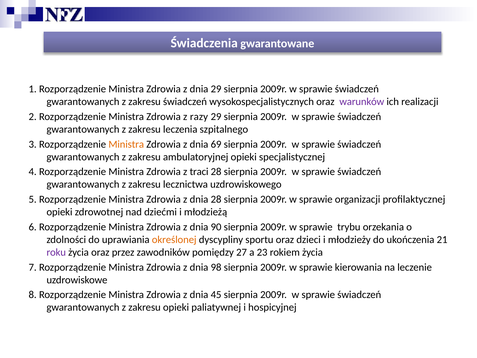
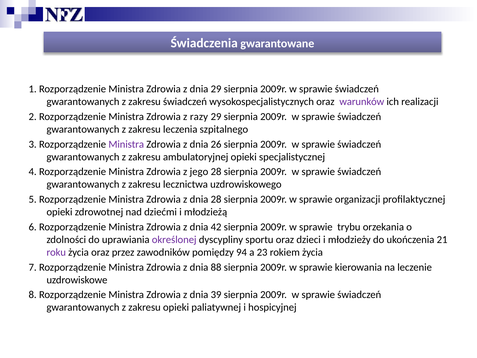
Ministra colour: orange -> purple (126, 144)
69: 69 -> 26 (216, 144)
traci: traci -> jego (199, 172)
90: 90 -> 42 (216, 227)
określonej colour: orange -> purple (174, 239)
27: 27 -> 94 (242, 252)
98: 98 -> 88 (216, 267)
45: 45 -> 39 (216, 295)
